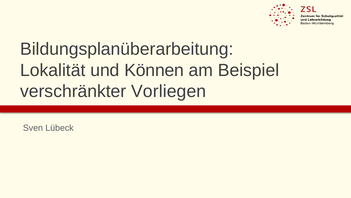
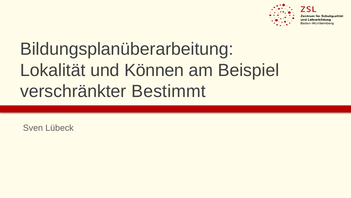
Vorliegen: Vorliegen -> Bestimmt (169, 91)
